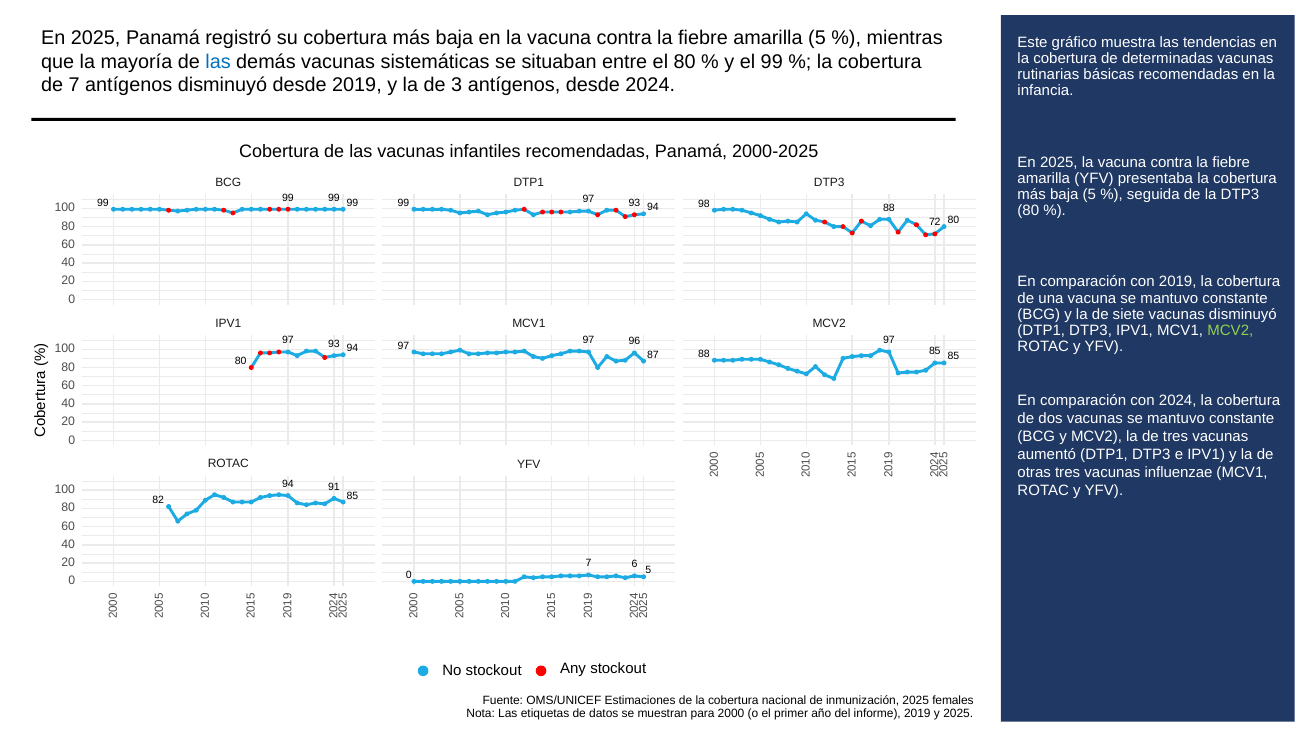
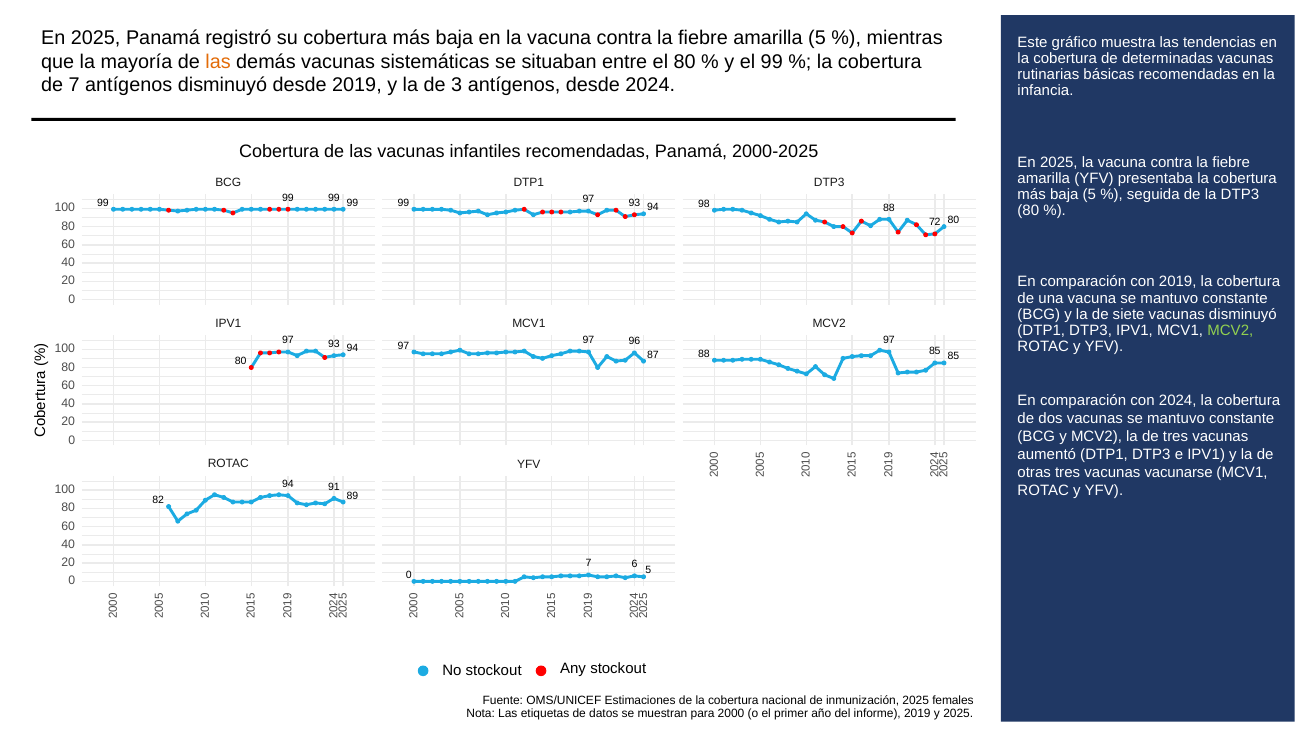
las colour: blue -> orange (218, 62)
influenzae: influenzae -> vacunarse (1179, 473)
82 85: 85 -> 89 (352, 496)
